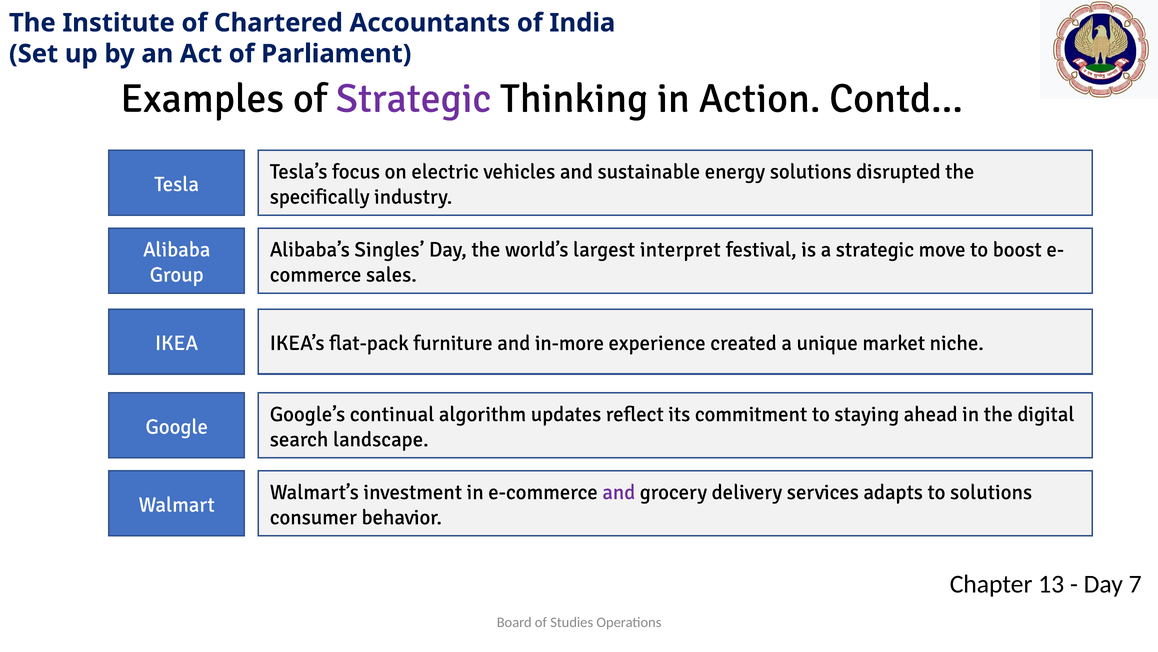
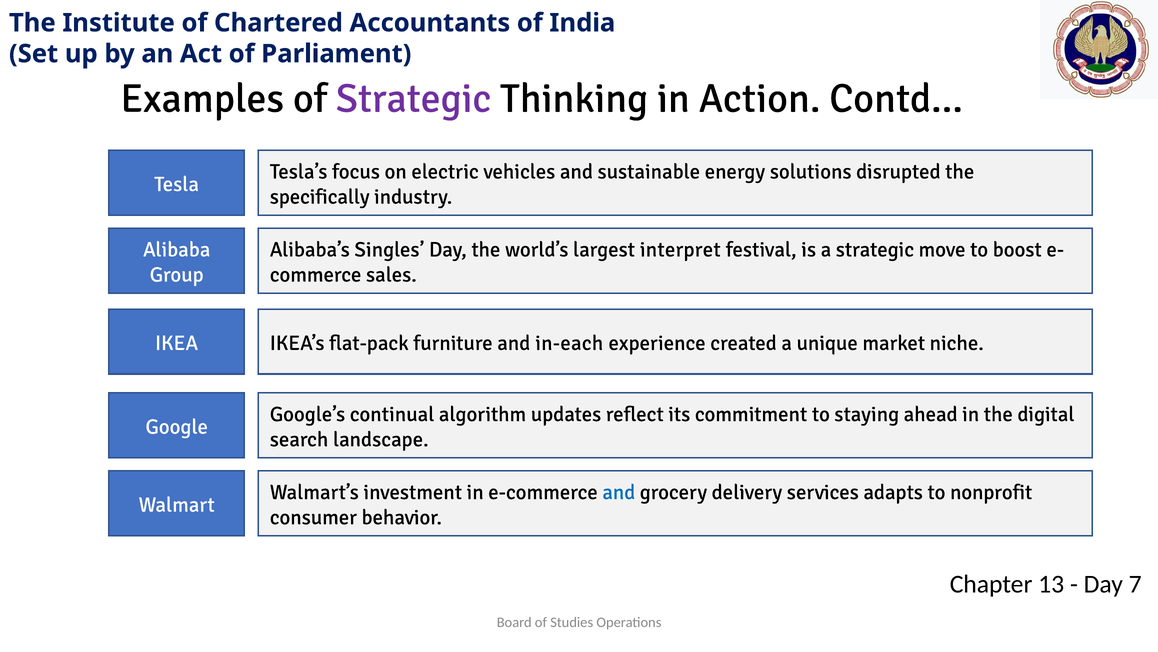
in-more: in-more -> in-each (569, 343)
and colour: purple -> blue (619, 492)
to solutions: solutions -> nonprofit (991, 492)
